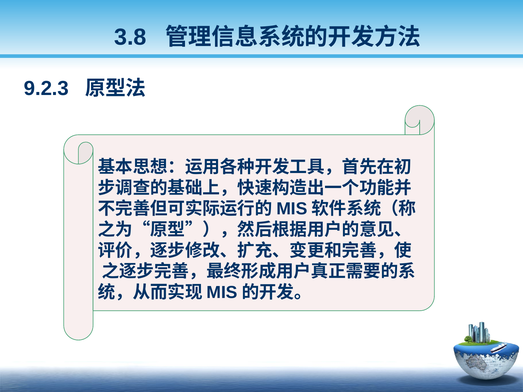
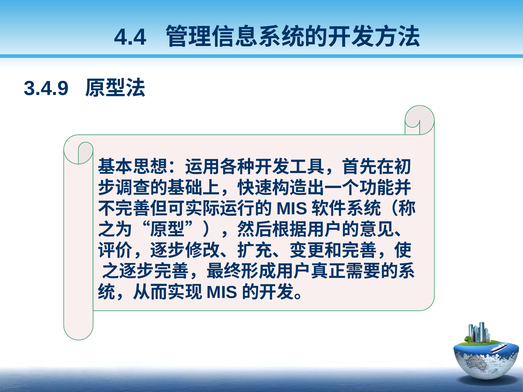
3.8: 3.8 -> 4.4 (130, 37)
9.2.3: 9.2.3 -> 3.4.9 (46, 89)
